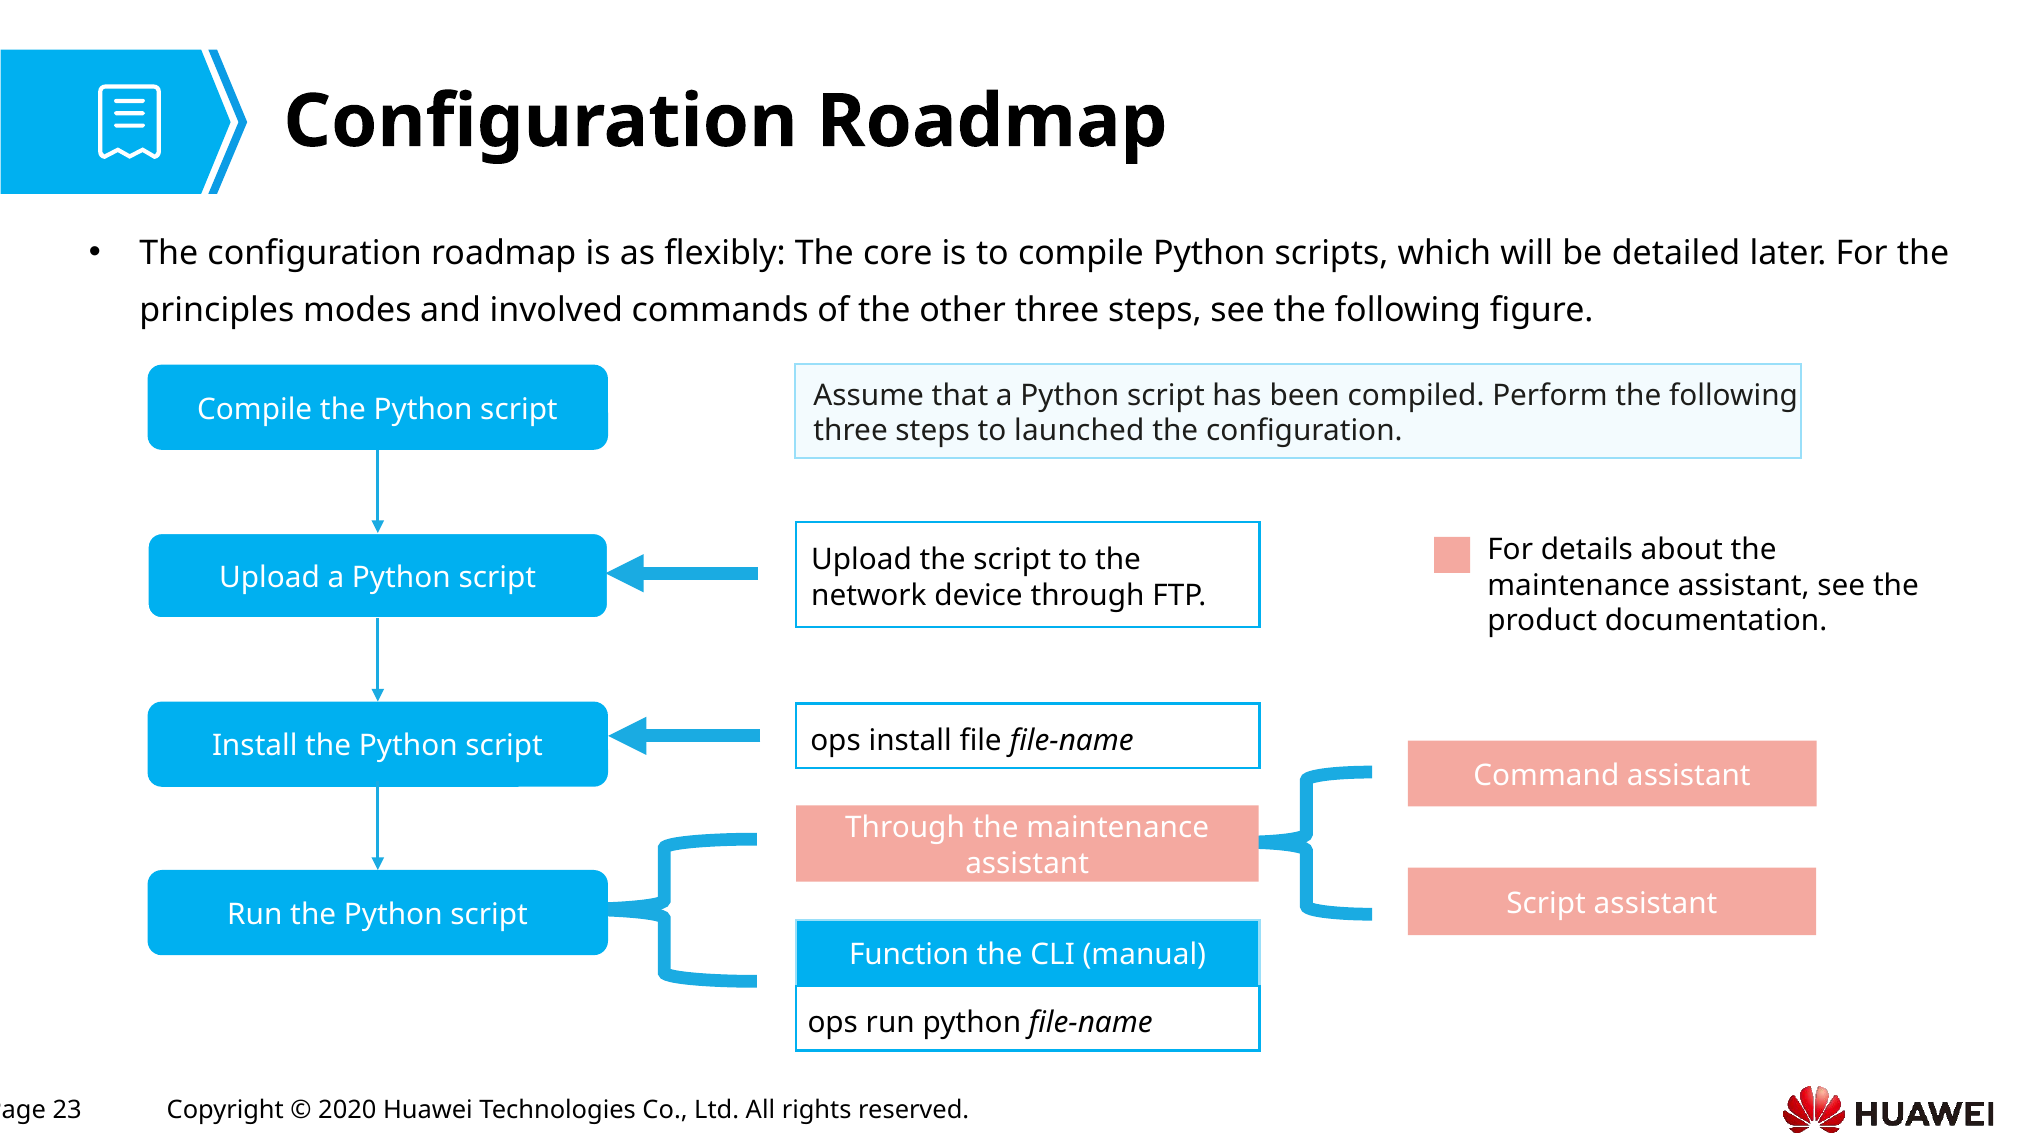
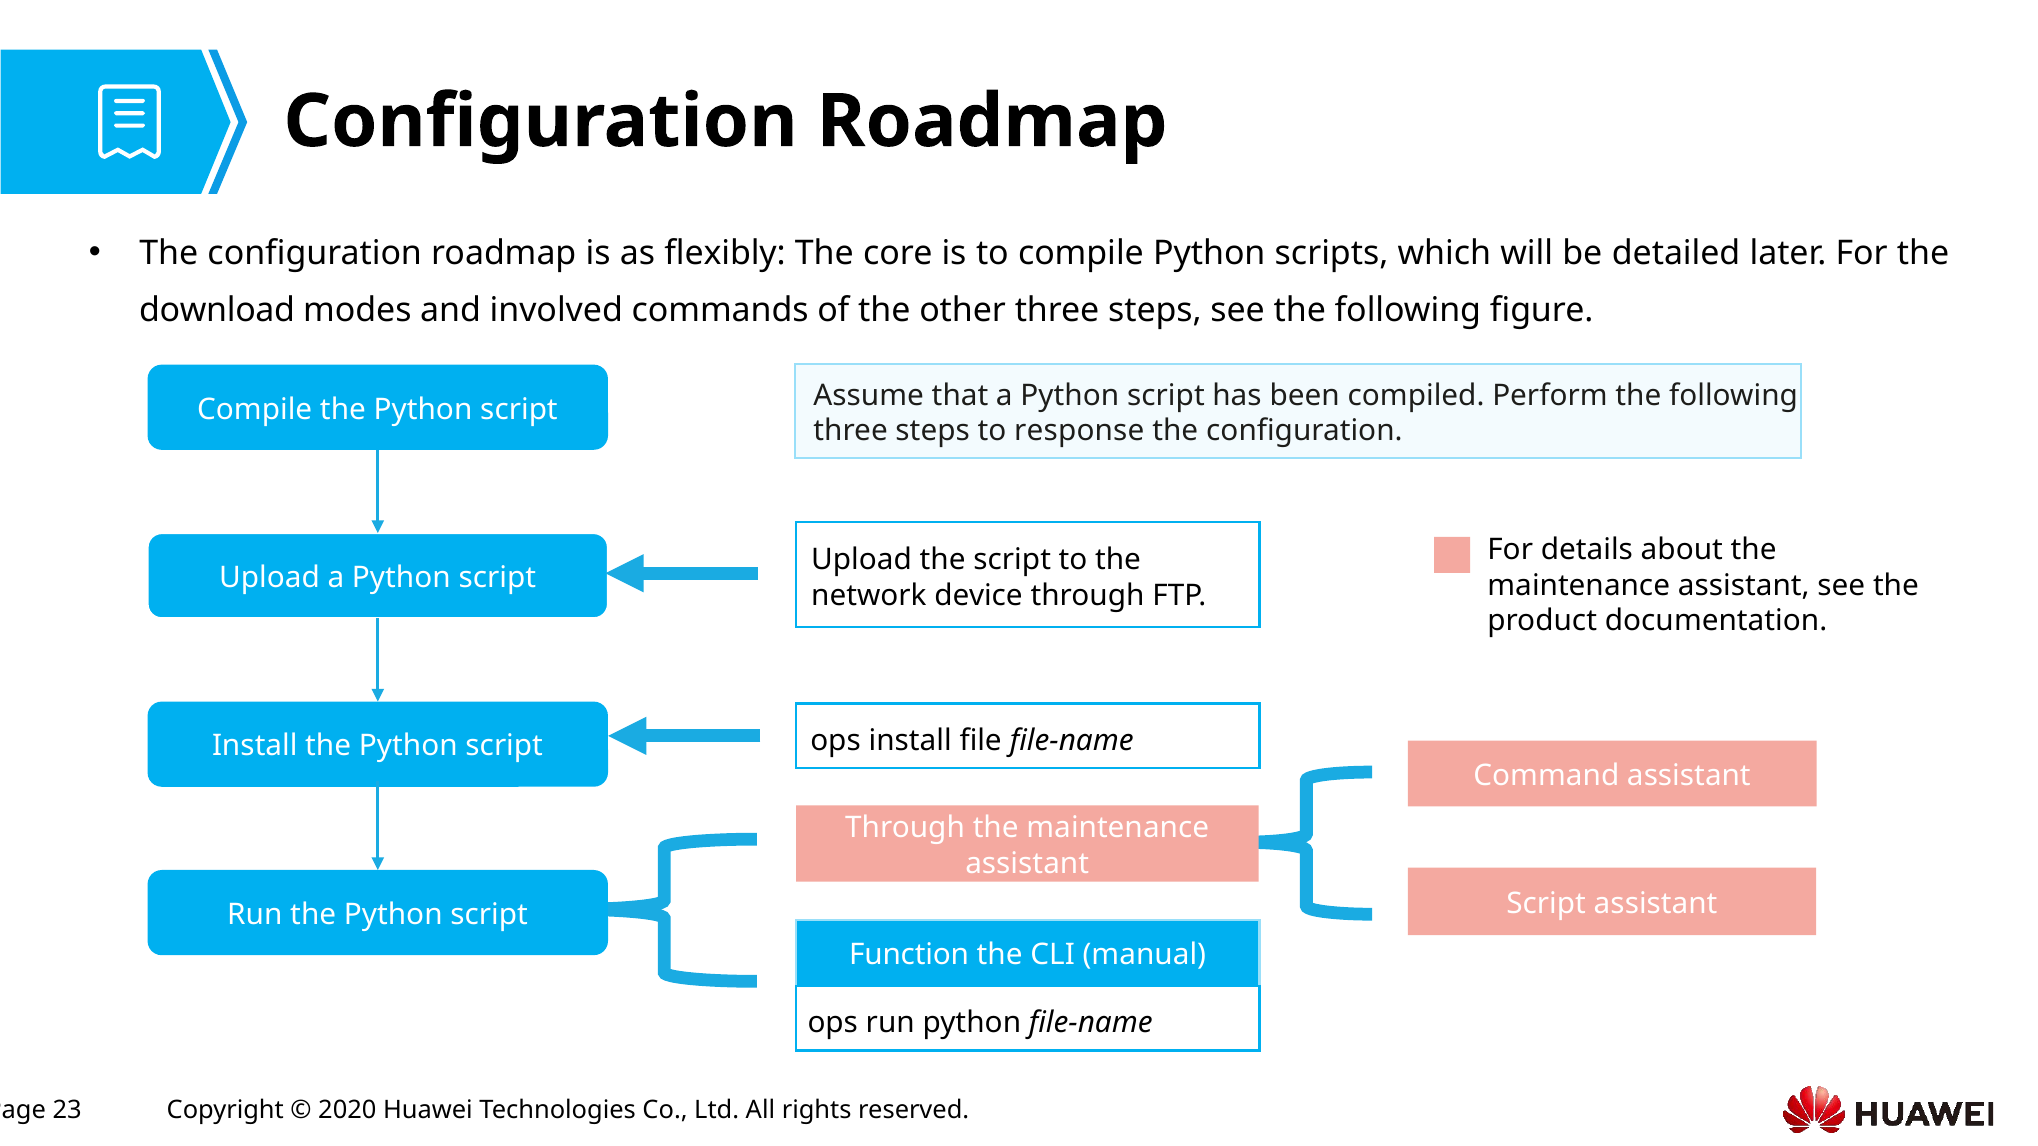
principles: principles -> download (217, 310)
launched: launched -> response (1079, 431)
